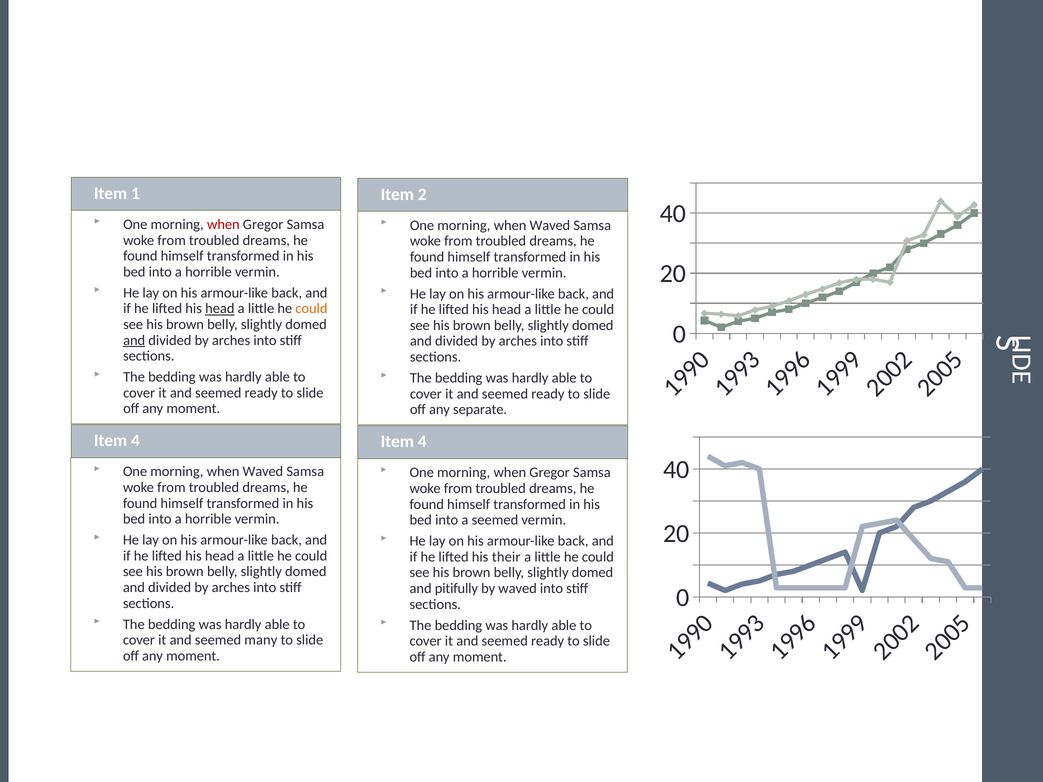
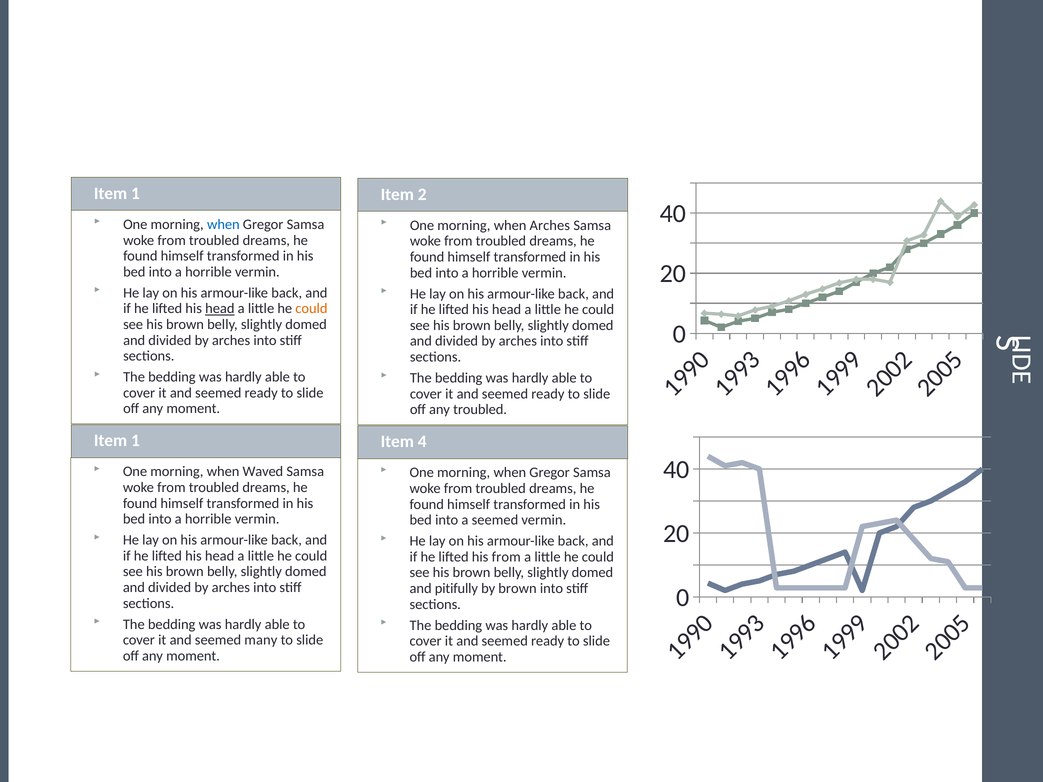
when colour: red -> blue (223, 225)
Waved: Waved -> Arches (550, 225)
and underline: present -> none (134, 340)
any separate: separate -> troubled (480, 410)
4: 4 -> 1 (136, 441)
his their: their -> from (506, 557)
by waved: waved -> brown (518, 589)
